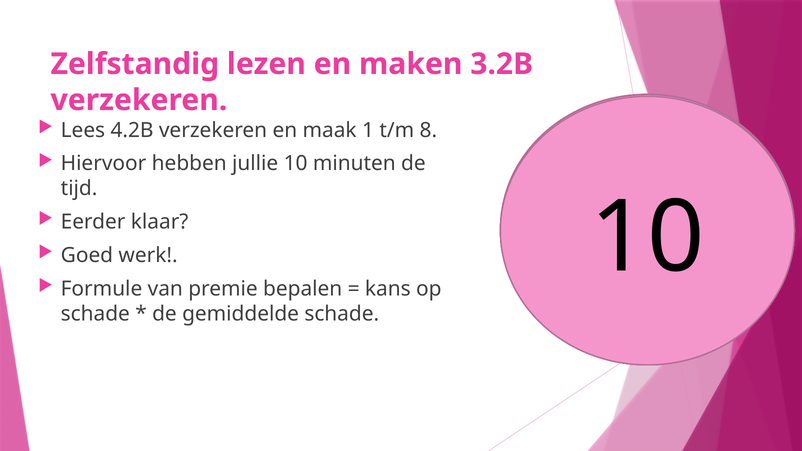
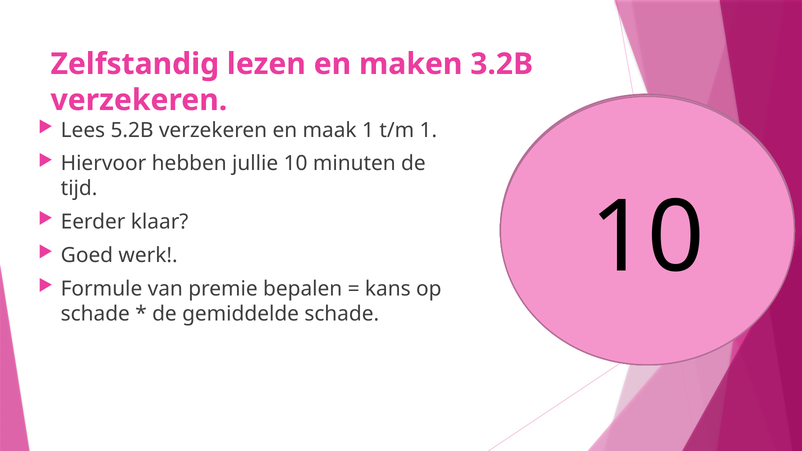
4.2B: 4.2B -> 5.2B (132, 130)
t/m 8: 8 -> 1 (428, 130)
